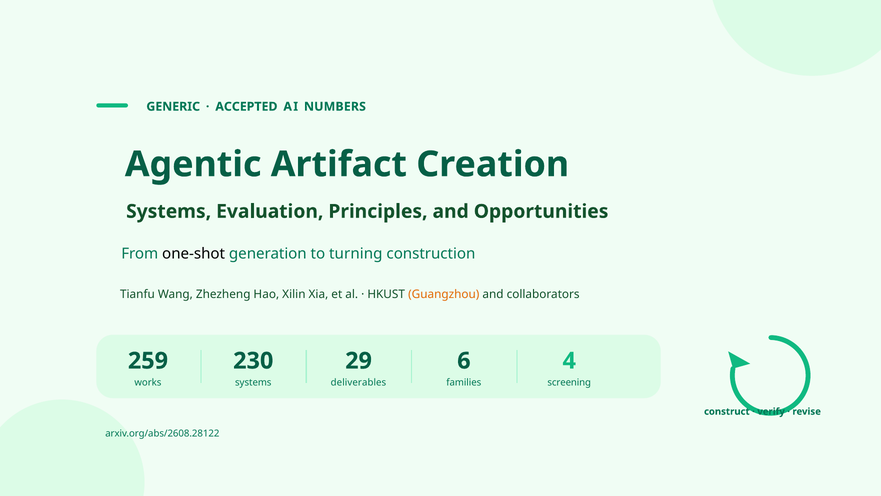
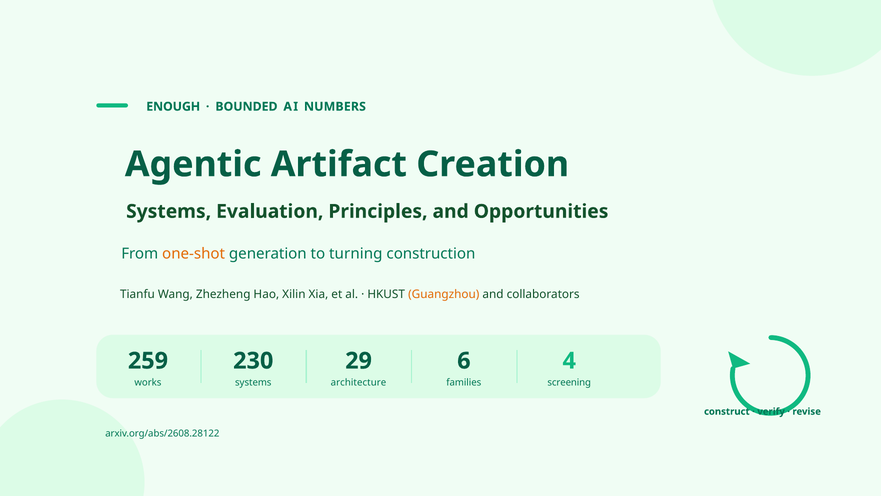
GENERIC: GENERIC -> ENOUGH (173, 107)
ACCEPTED: ACCEPTED -> BOUNDED (246, 107)
one-shot colour: black -> orange (194, 253)
deliverables: deliverables -> architecture (358, 382)
